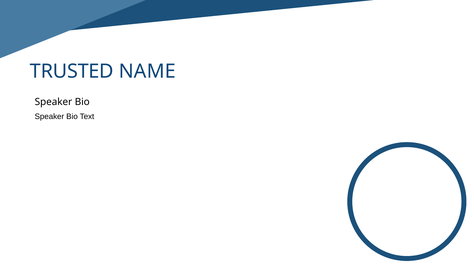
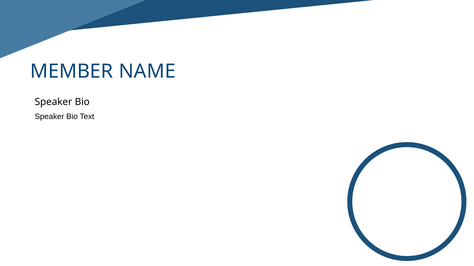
TRUSTED: TRUSTED -> MEMBER (72, 72)
